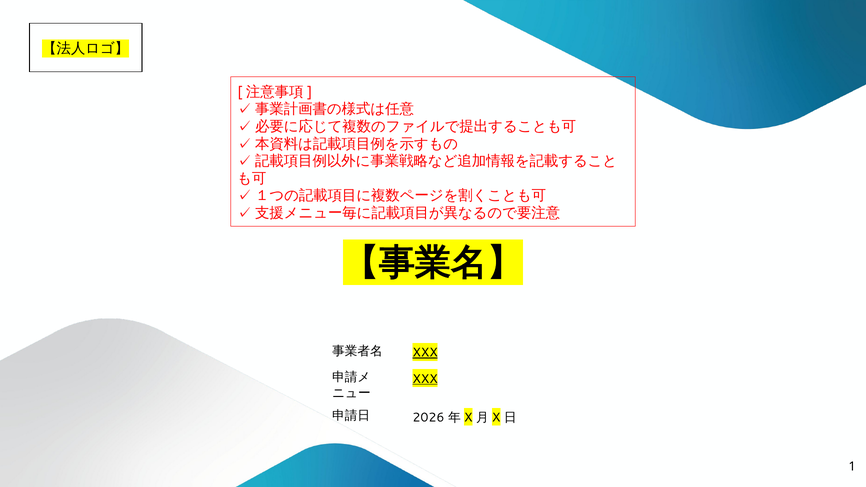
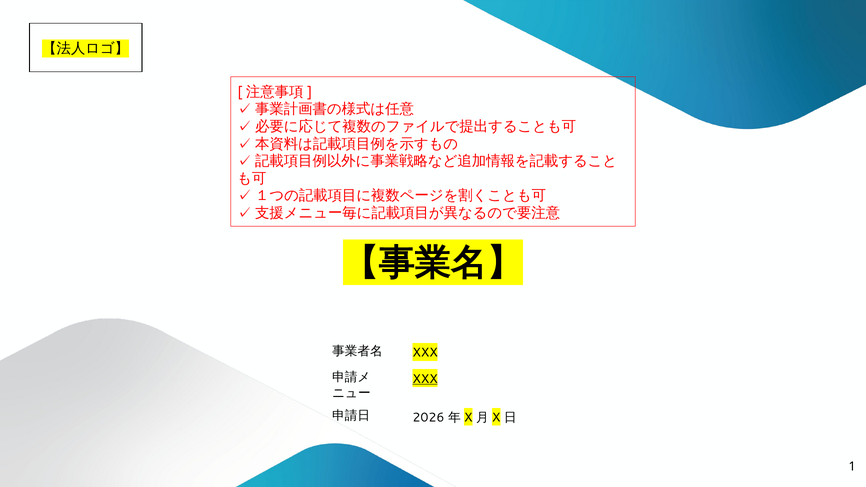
XXX underline: present -> none (425, 353)
